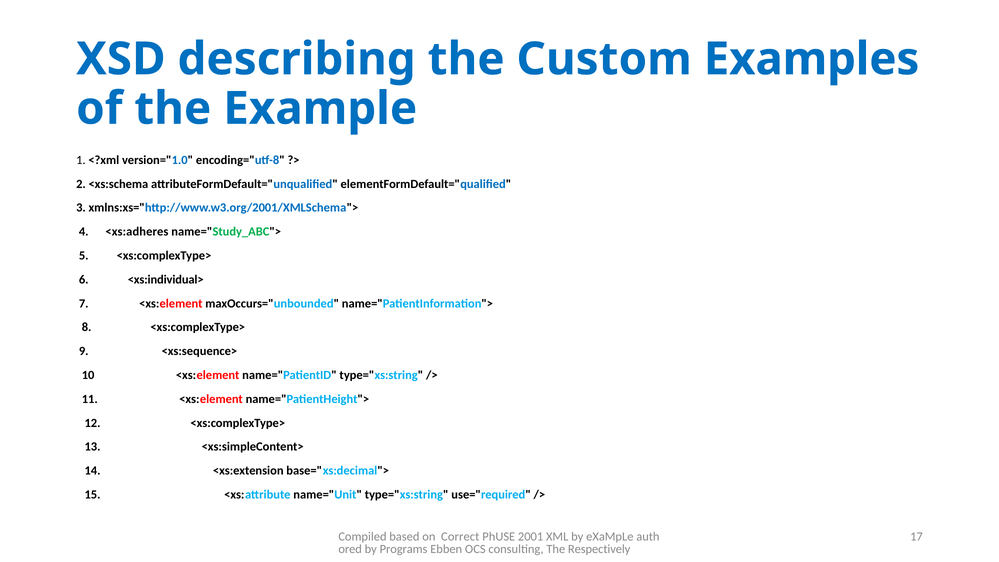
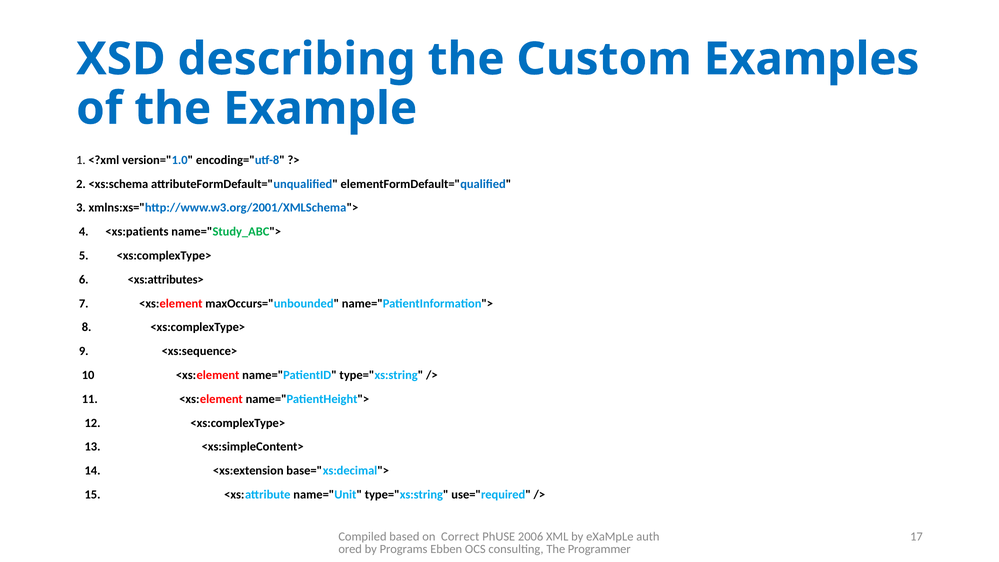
<xs:adheres: <xs:adheres -> <xs:patients (137, 232)
<xs:individual>: <xs:individual> -> <xs:attributes> (166, 279)
2001: 2001 -> 2006 (531, 537)
Respectively: Respectively -> Programmer (599, 549)
